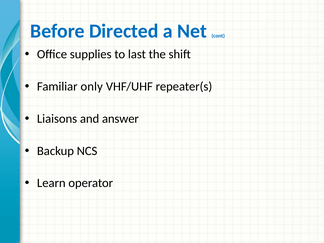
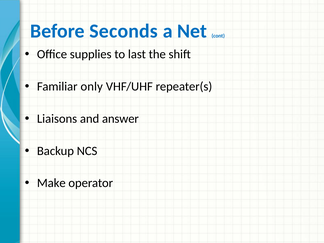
Directed: Directed -> Seconds (124, 31)
Learn: Learn -> Make (51, 183)
